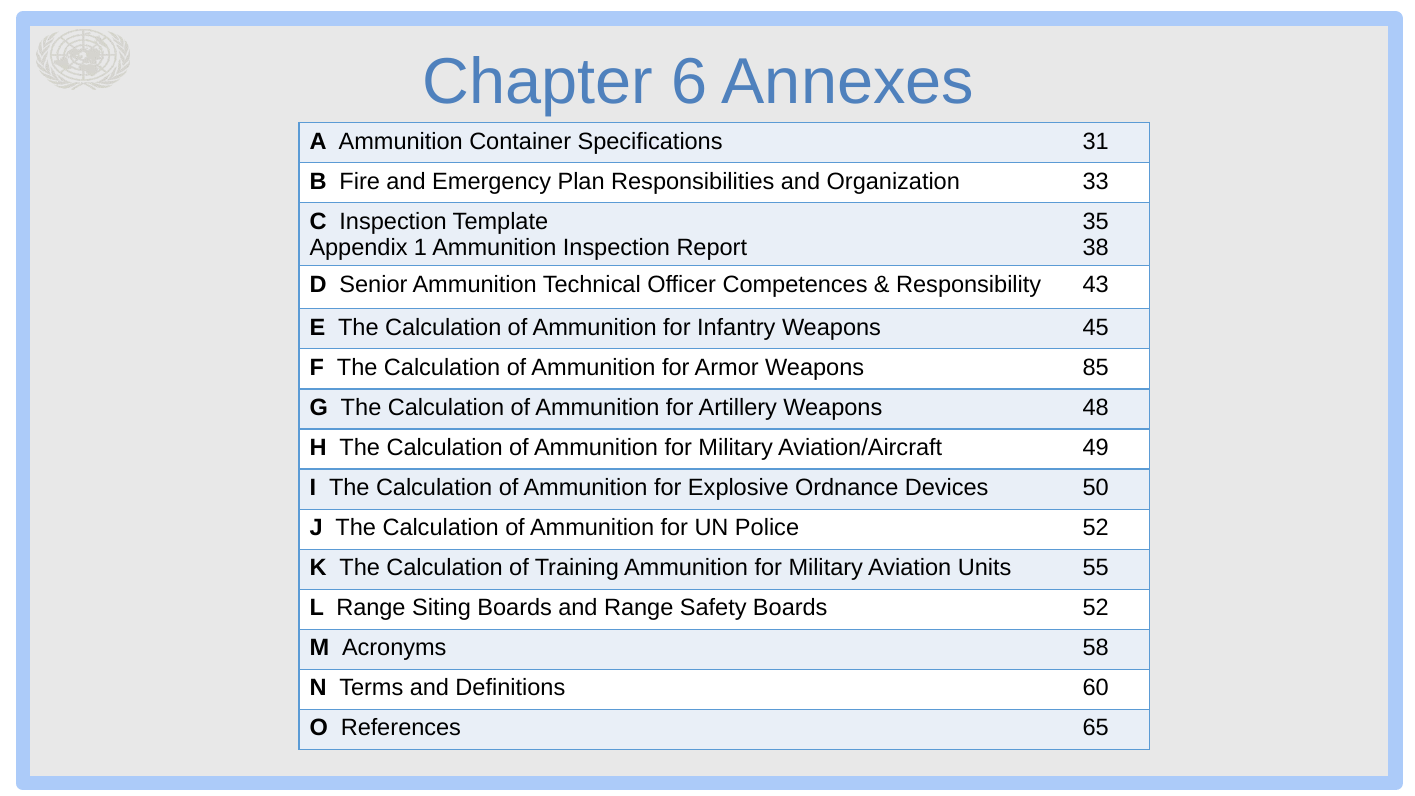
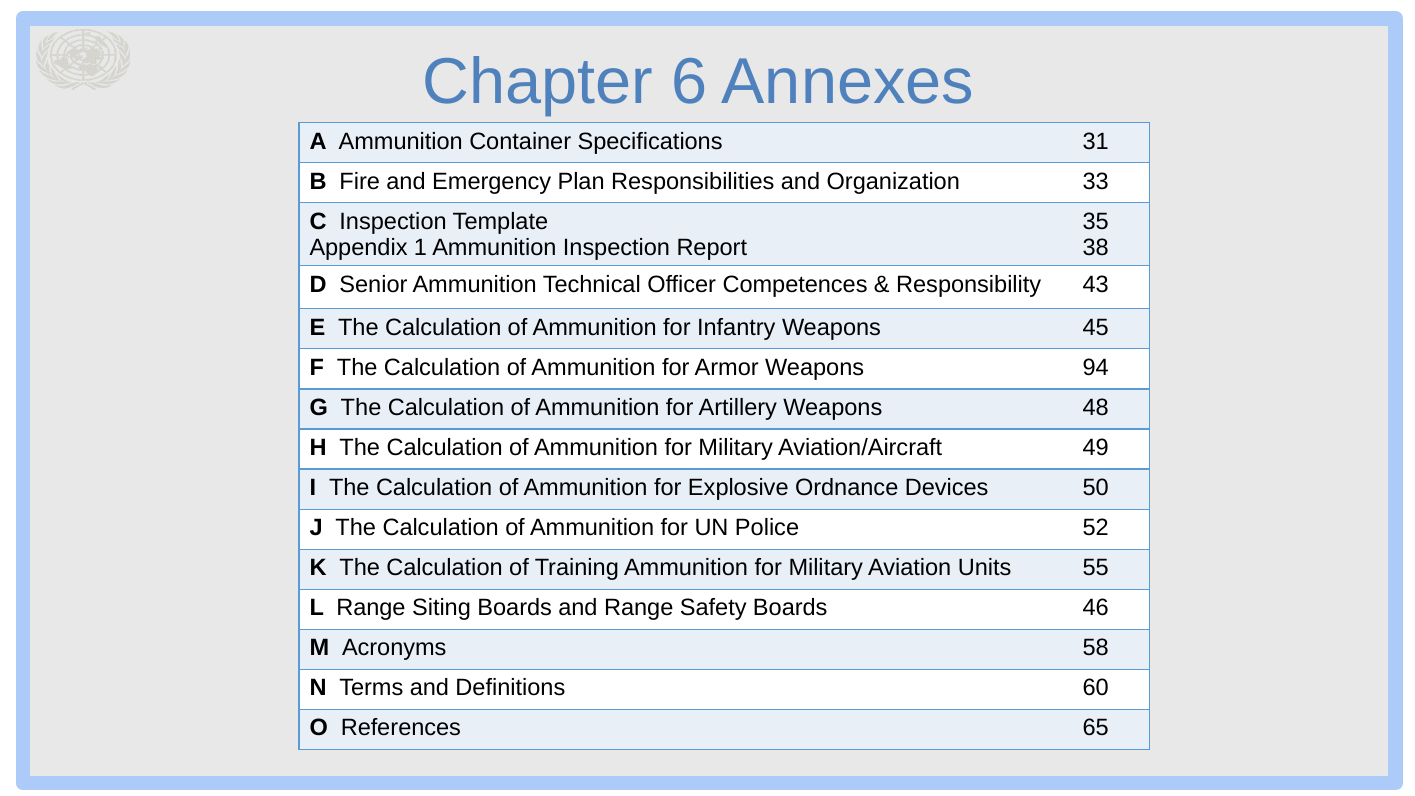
85: 85 -> 94 (1096, 368)
Boards 52: 52 -> 46 (1096, 608)
